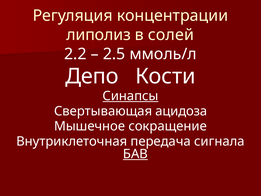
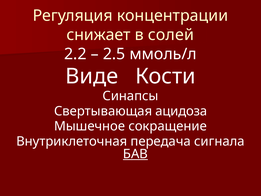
липолиз: липолиз -> снижает (99, 35)
Депо: Депо -> Виде (92, 76)
Синапсы underline: present -> none (131, 96)
